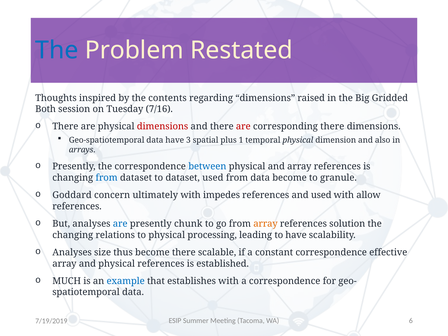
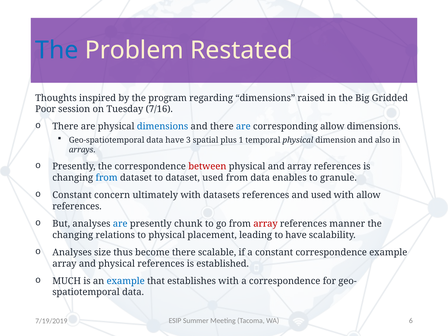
contents: contents -> program (168, 98)
Both: Both -> Poor (46, 109)
dimensions colour: red -> blue (163, 127)
are colour: red -> blue (243, 127)
corresponding there: there -> allow (332, 127)
between colour: blue -> red (207, 167)
data become: become -> enables (289, 178)
Goddard: Goddard -> Constant (72, 195)
impedes: impedes -> datasets (221, 195)
array colour: orange -> red (265, 224)
solution: solution -> manner (347, 224)
processing: processing -> placement (212, 235)
correspondence effective: effective -> example (388, 252)
